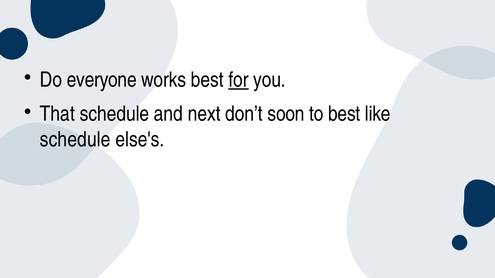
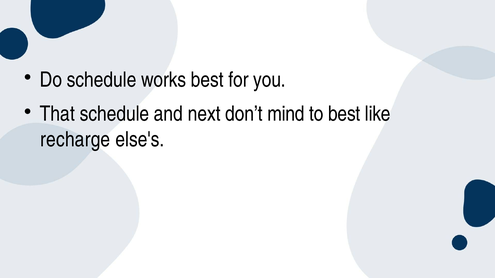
Do everyone: everyone -> schedule (102, 80)
for underline: present -> none (239, 80)
soon: soon -> mind (286, 114)
schedule: schedule -> recharge (75, 140)
